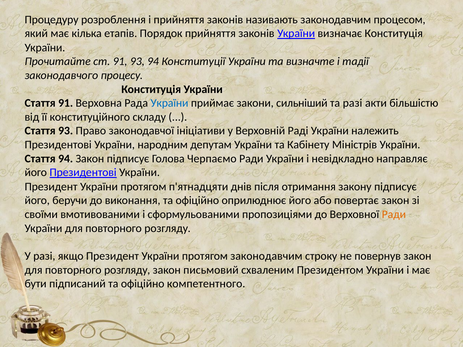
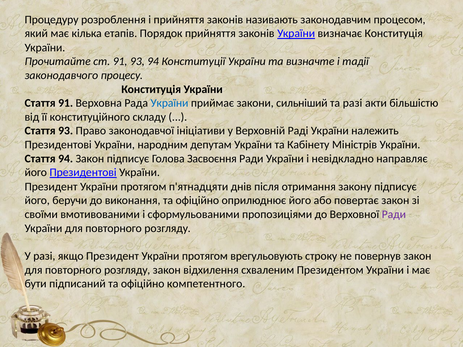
Черпаємо: Черпаємо -> Засвоєння (212, 159)
Ради colour: orange -> purple (394, 215)
протягом законодавчим: законодавчим -> врегульовують (266, 256)
письмовий: письмовий -> відхилення (211, 270)
